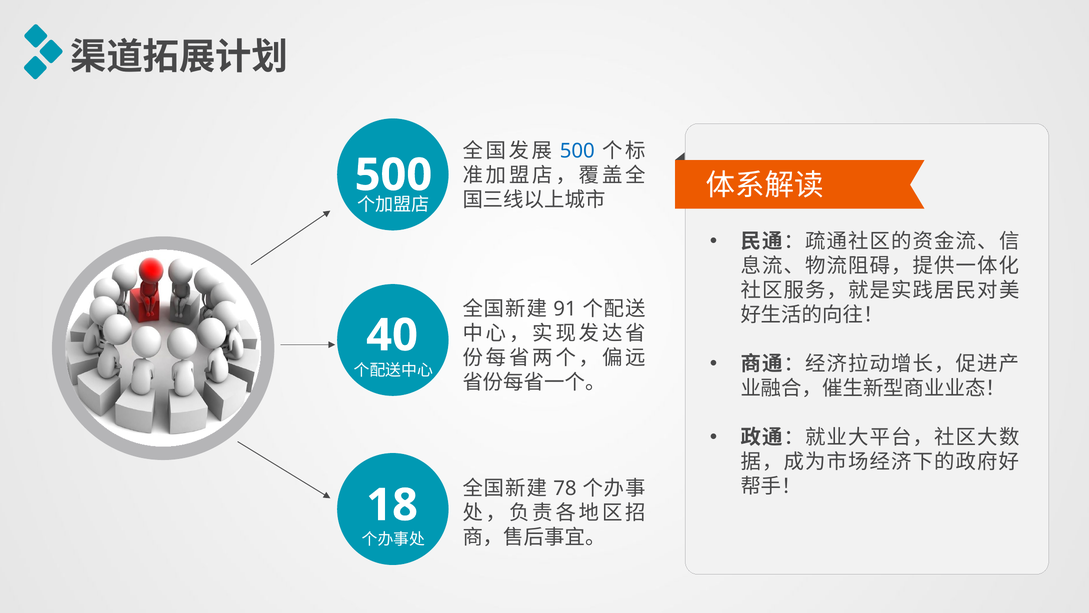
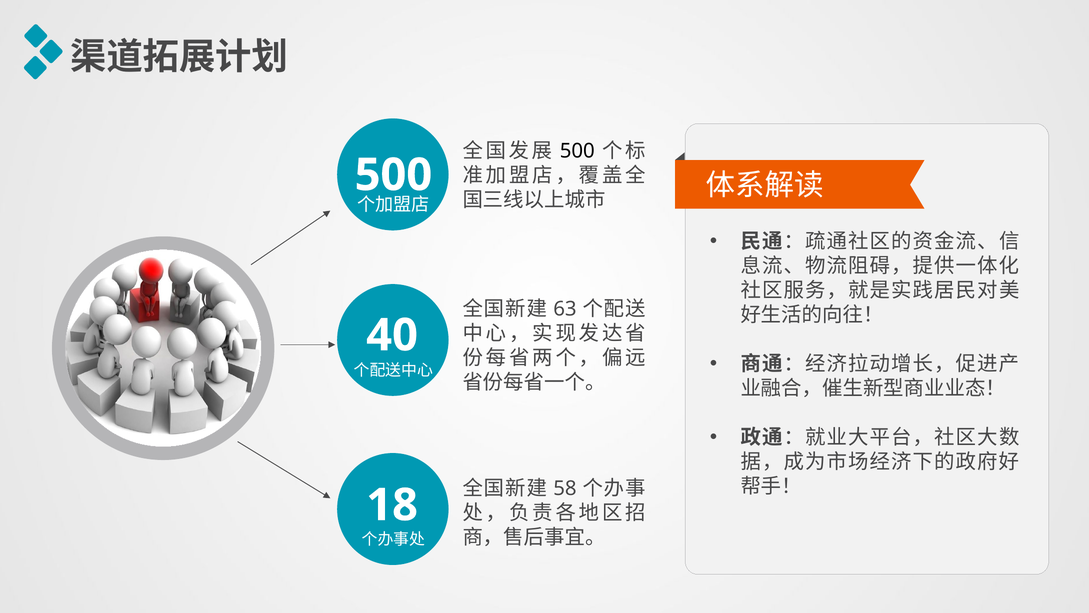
500 colour: blue -> black (577, 151)
91: 91 -> 63 (565, 308)
78: 78 -> 58 (565, 488)
